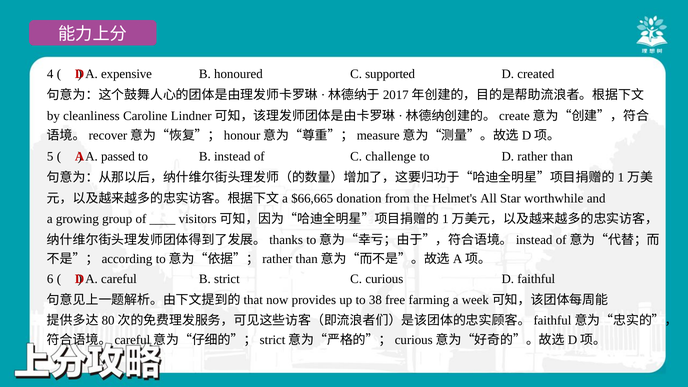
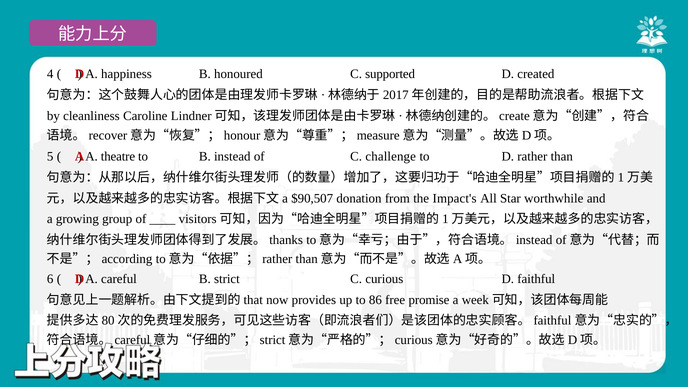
expensive: expensive -> happiness (126, 74)
passed: passed -> theatre (118, 157)
$66,665: $66,665 -> $90,507 (312, 198)
Helmet's: Helmet's -> Impact's (455, 198)
38: 38 -> 86 (375, 300)
farming: farming -> promise (429, 300)
